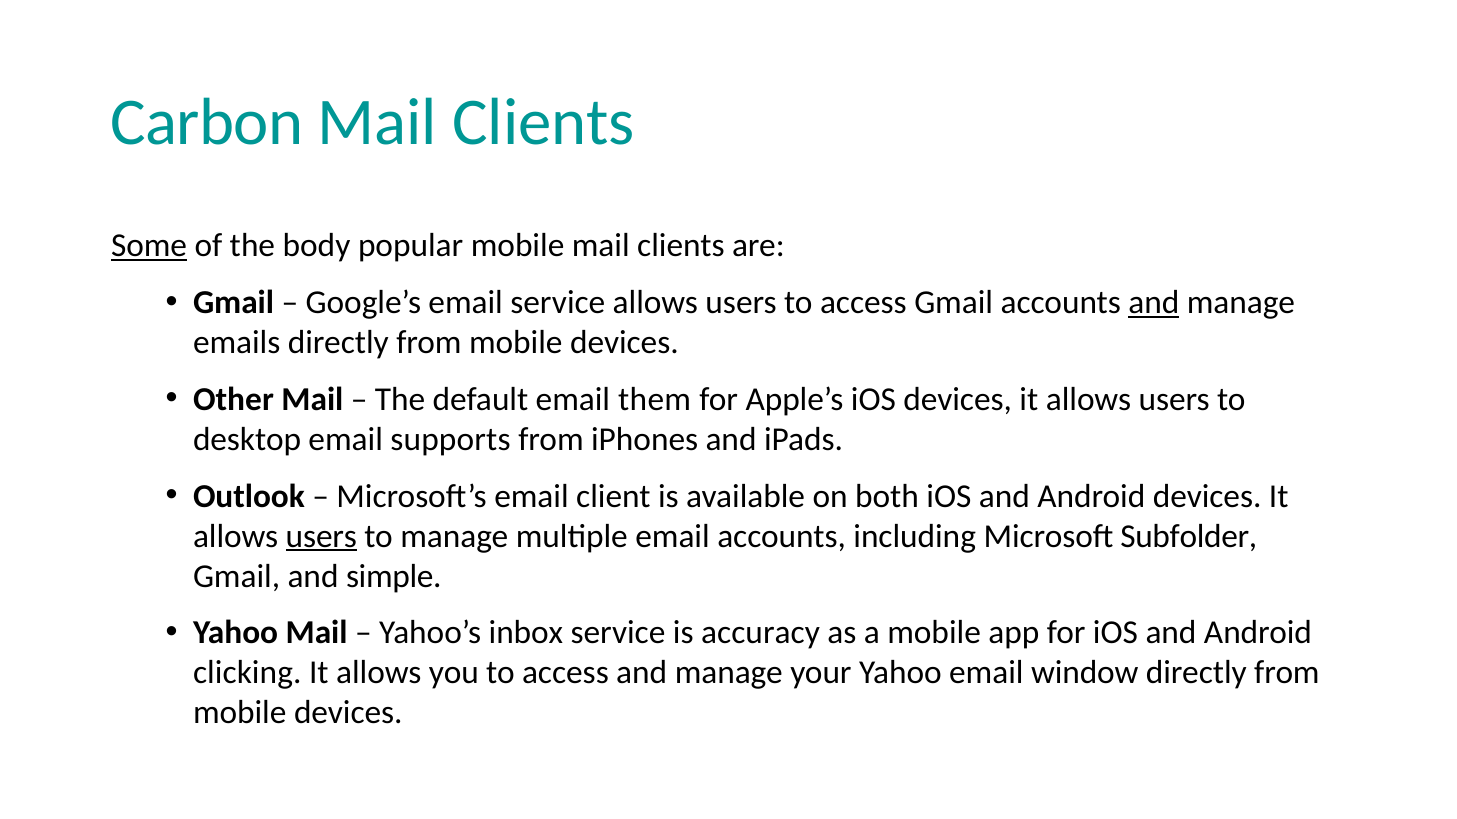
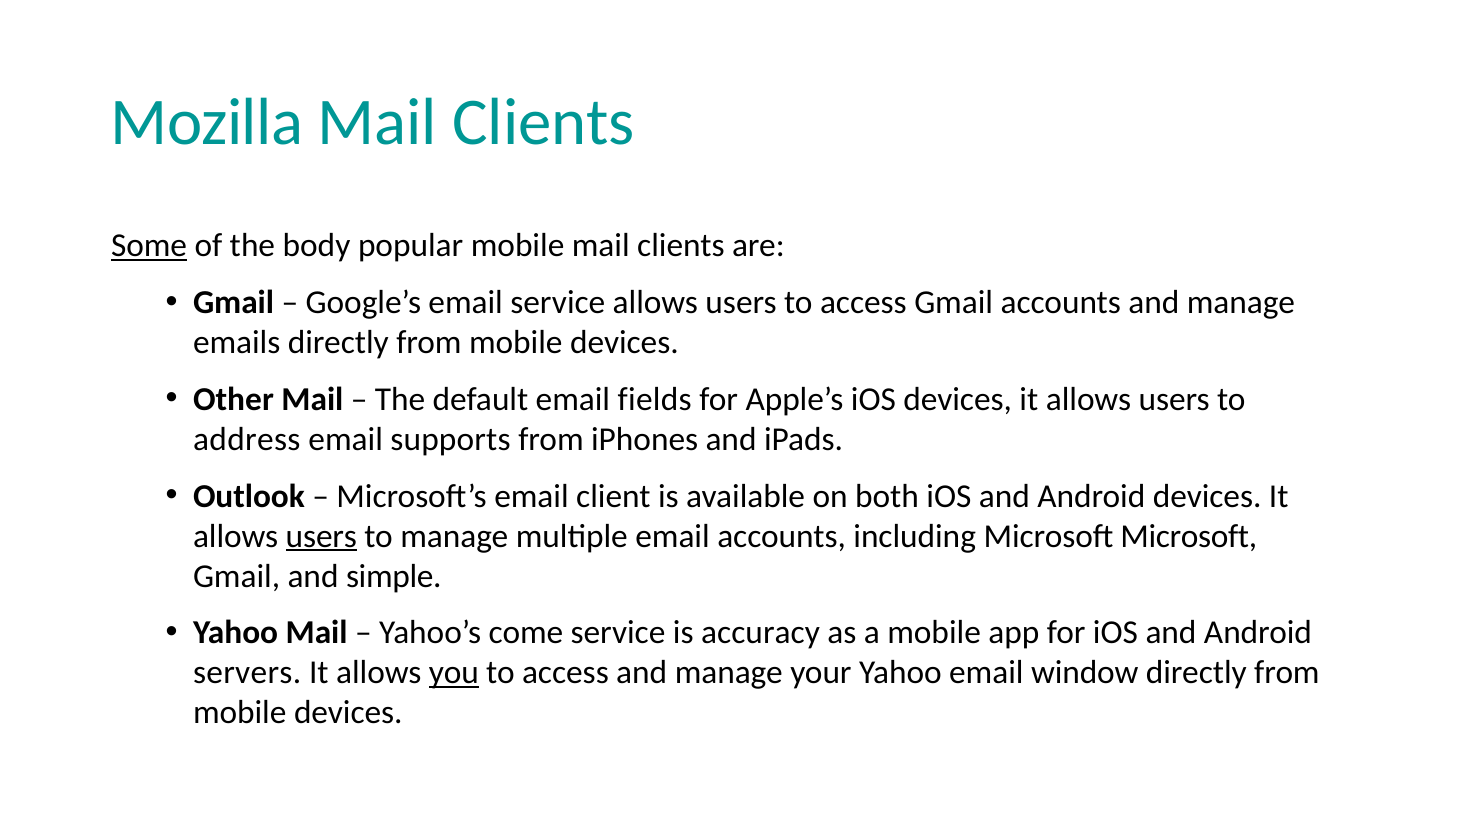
Carbon: Carbon -> Mozilla (207, 122)
and underline: present -> none (1154, 303)
them: them -> fields (655, 400)
desktop: desktop -> address (247, 440)
Microsoft Subfolder: Subfolder -> Microsoft (1189, 536)
inbox: inbox -> come (526, 633)
clicking: clicking -> servers (247, 673)
you underline: none -> present (454, 673)
